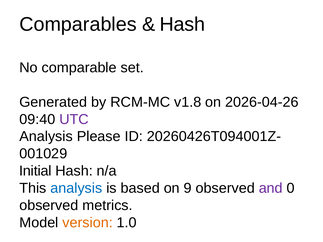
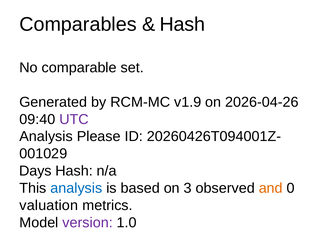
v1.8: v1.8 -> v1.9 (188, 102)
Initial: Initial -> Days (35, 171)
9: 9 -> 3 (188, 188)
and colour: purple -> orange (271, 188)
observed: observed -> valuation (49, 206)
version colour: orange -> purple (88, 223)
